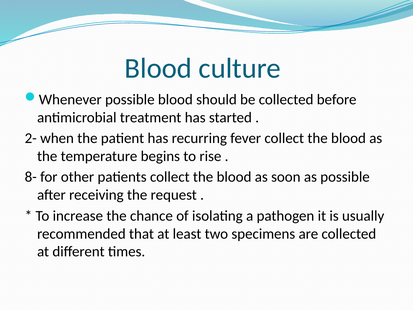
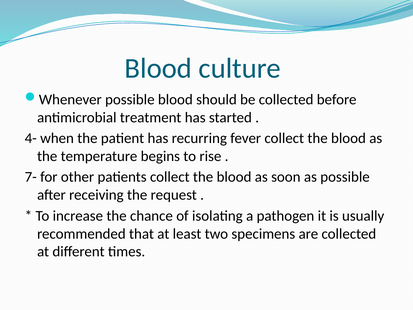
2-: 2- -> 4- (31, 138)
8-: 8- -> 7- (31, 177)
